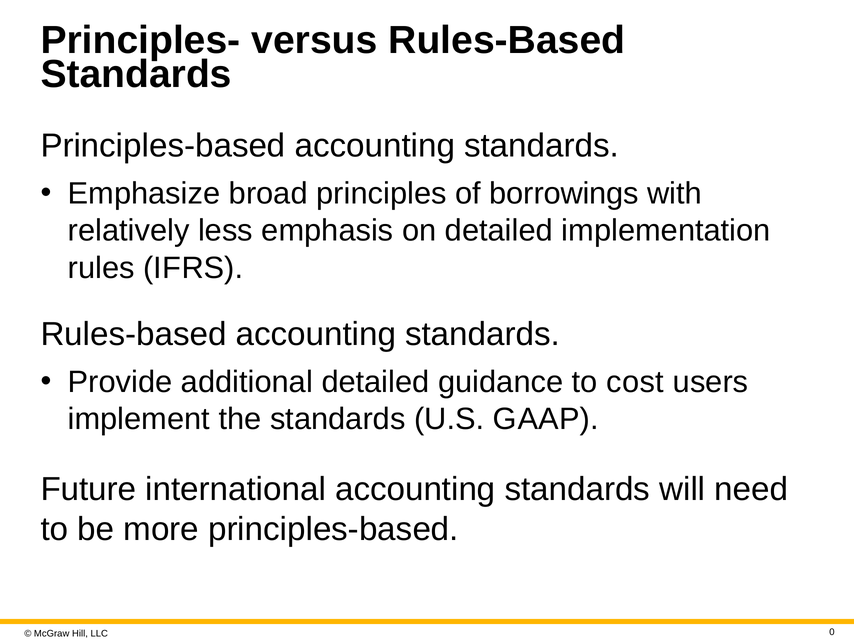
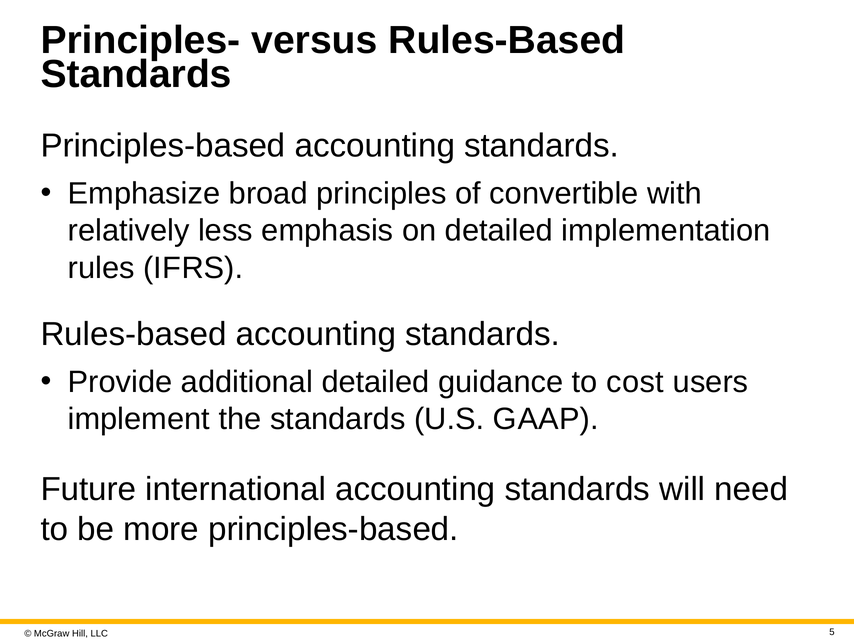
borrowings: borrowings -> convertible (564, 193)
0: 0 -> 5 (832, 631)
